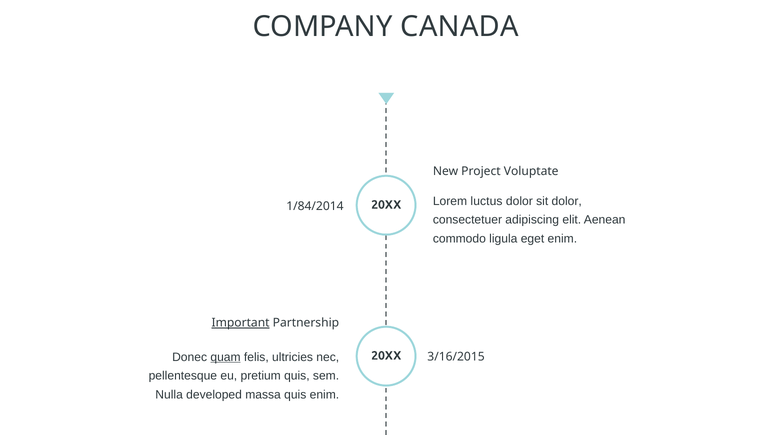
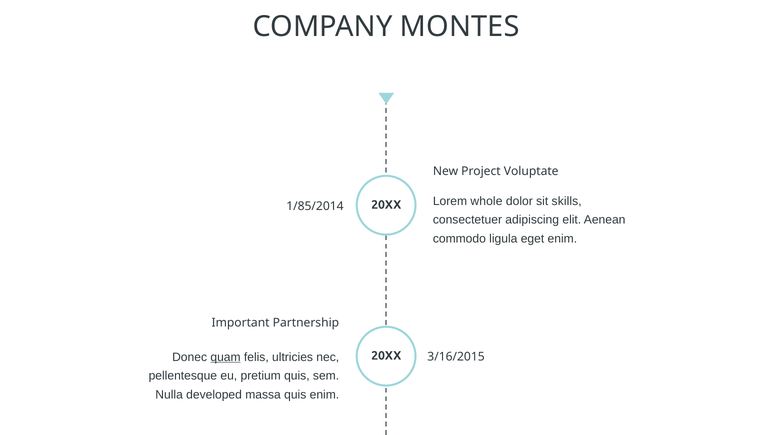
CANADA: CANADA -> MONTES (460, 27)
luctus: luctus -> whole (486, 201)
sit dolor: dolor -> skills (567, 201)
1/84/2014: 1/84/2014 -> 1/85/2014 (315, 206)
Important underline: present -> none (241, 323)
